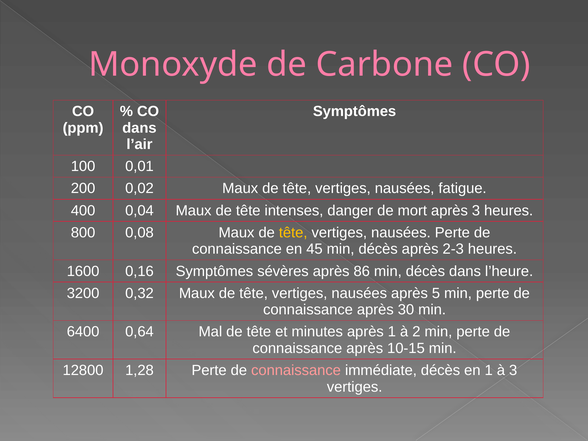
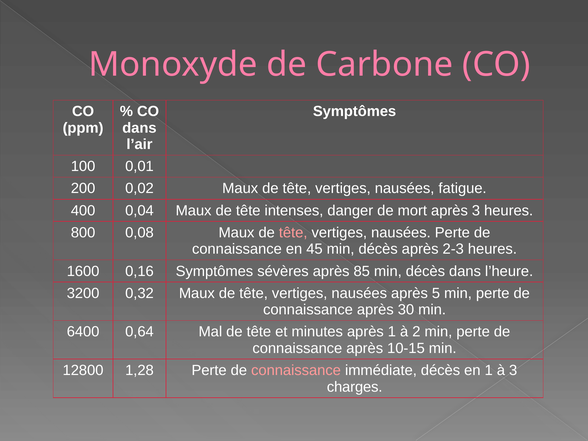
tête colour: yellow -> pink (293, 233)
86: 86 -> 85 (362, 271)
vertiges: vertiges -> charges (355, 387)
